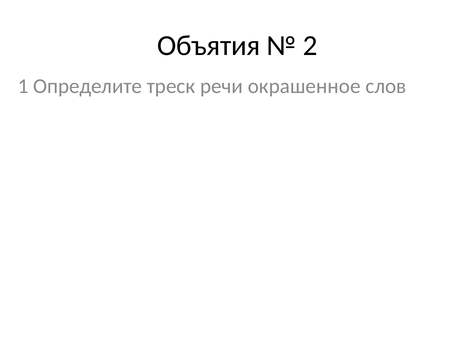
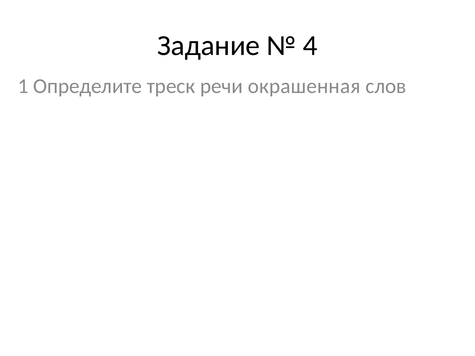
Объятия: Объятия -> Задание (209, 45)
2: 2 -> 4 (310, 45)
окрашенное: окрашенное -> окрашенная (304, 86)
